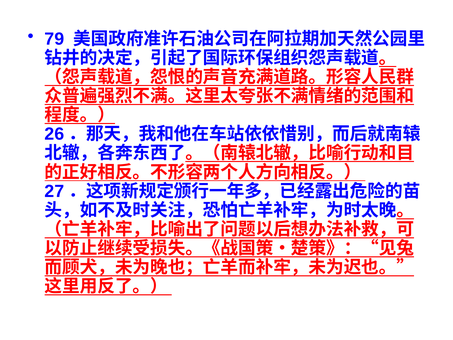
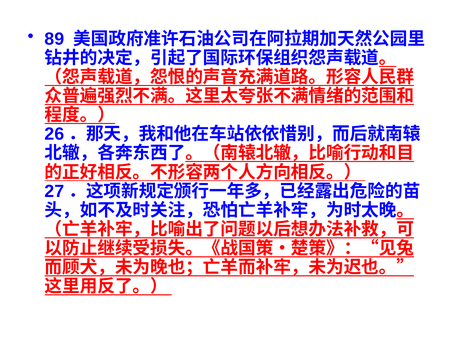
79: 79 -> 89 (54, 39)
